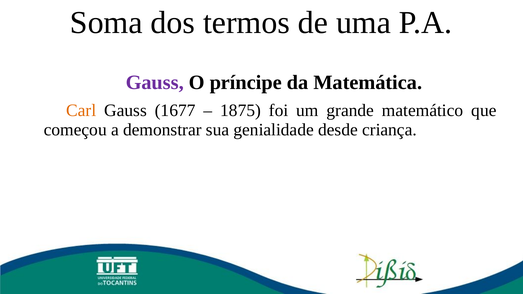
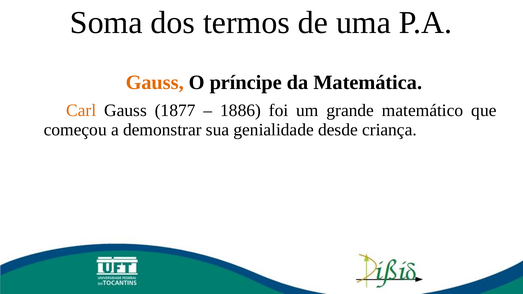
Gauss colour: purple -> orange (155, 82)
1677: 1677 -> 1877 (175, 110)
1875: 1875 -> 1886 (241, 110)
